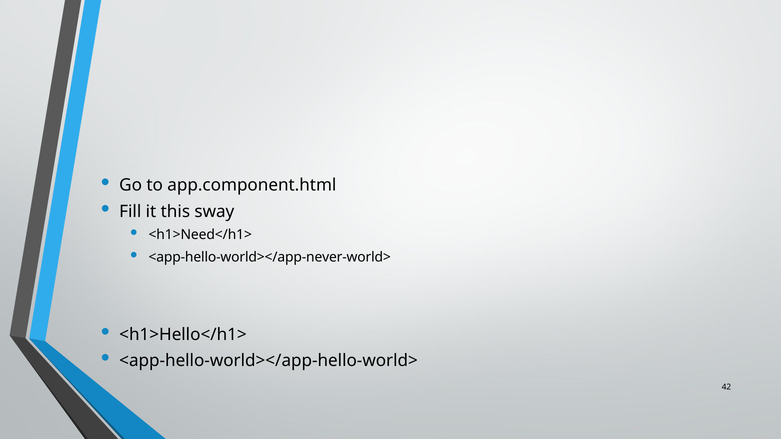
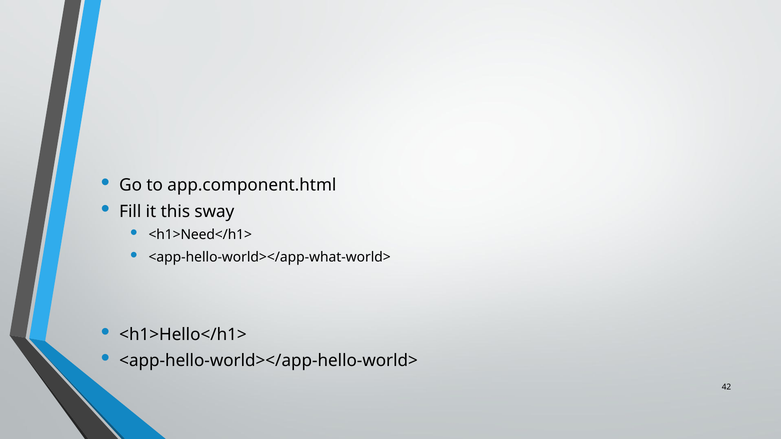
<app-hello-world></app-never-world>: <app-hello-world></app-never-world> -> <app-hello-world></app-what-world> (270, 257)
